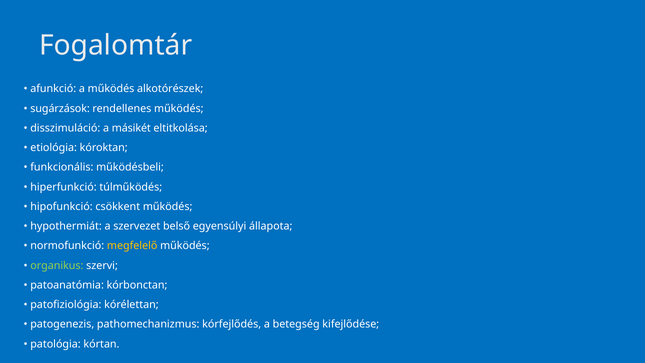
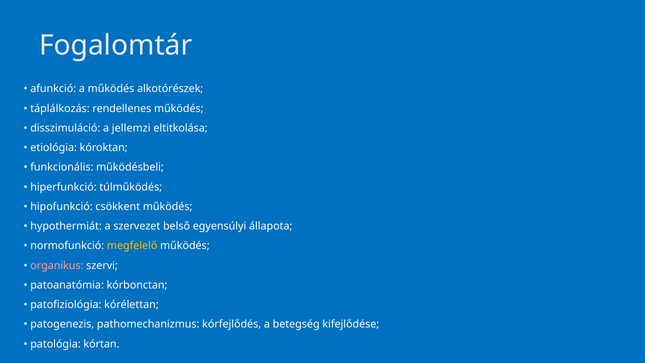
sugárzások: sugárzások -> táplálkozás (60, 108)
másikét: másikét -> jellemzi (131, 128)
organikus colour: light green -> pink (57, 265)
